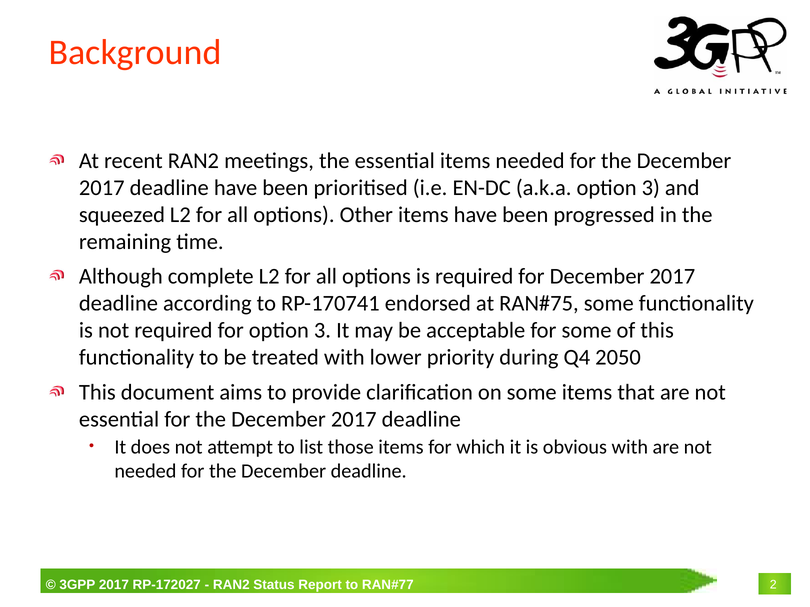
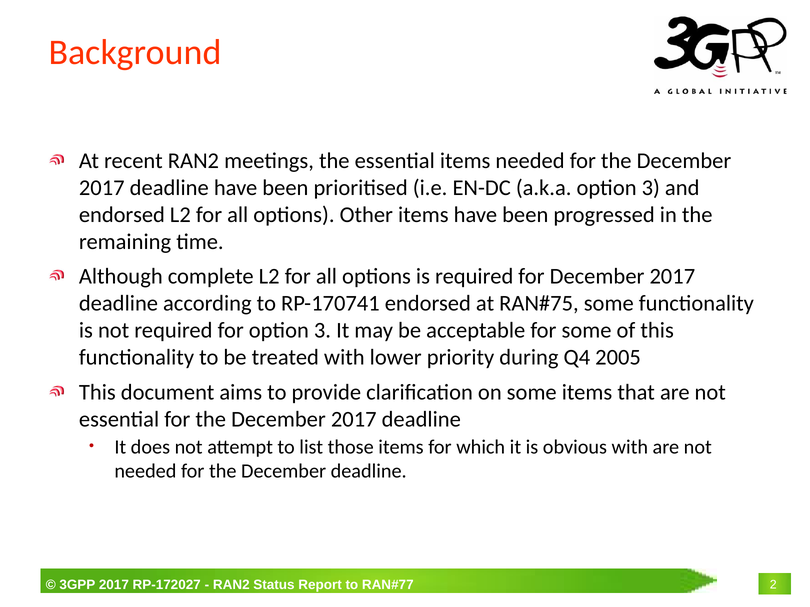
squeezed: squeezed -> endorsed (122, 215)
2050: 2050 -> 2005 (618, 358)
